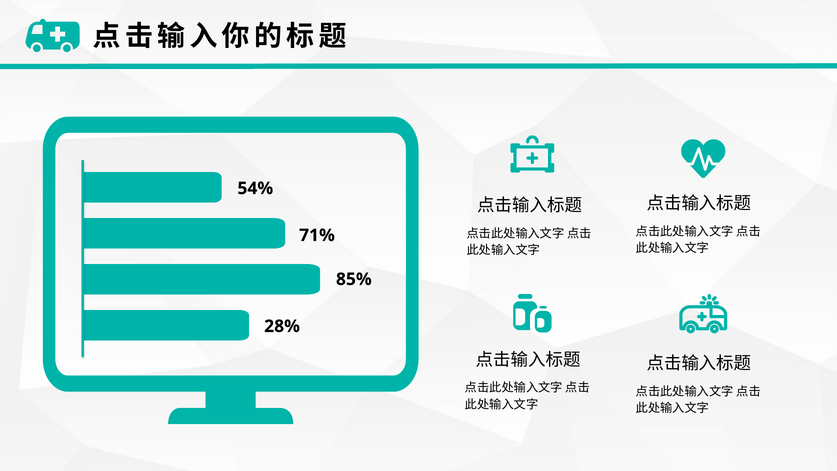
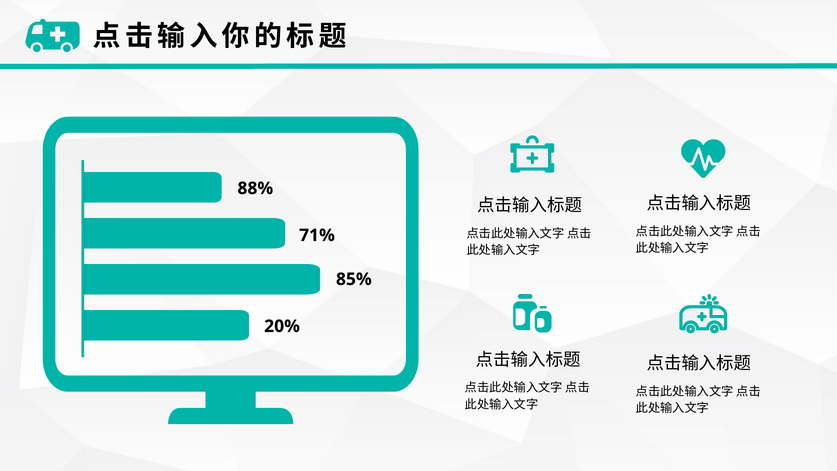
54%: 54% -> 88% (255, 188)
28%: 28% -> 20% (282, 326)
